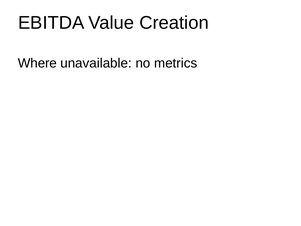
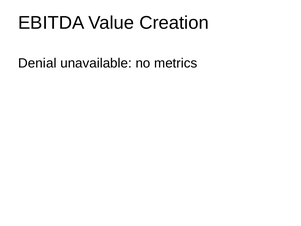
Where: Where -> Denial (37, 63)
